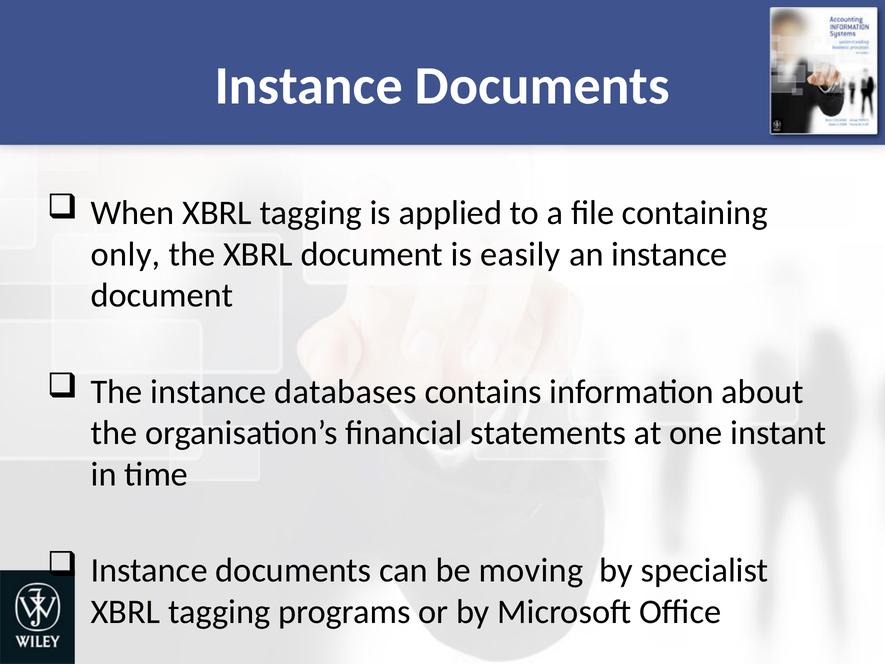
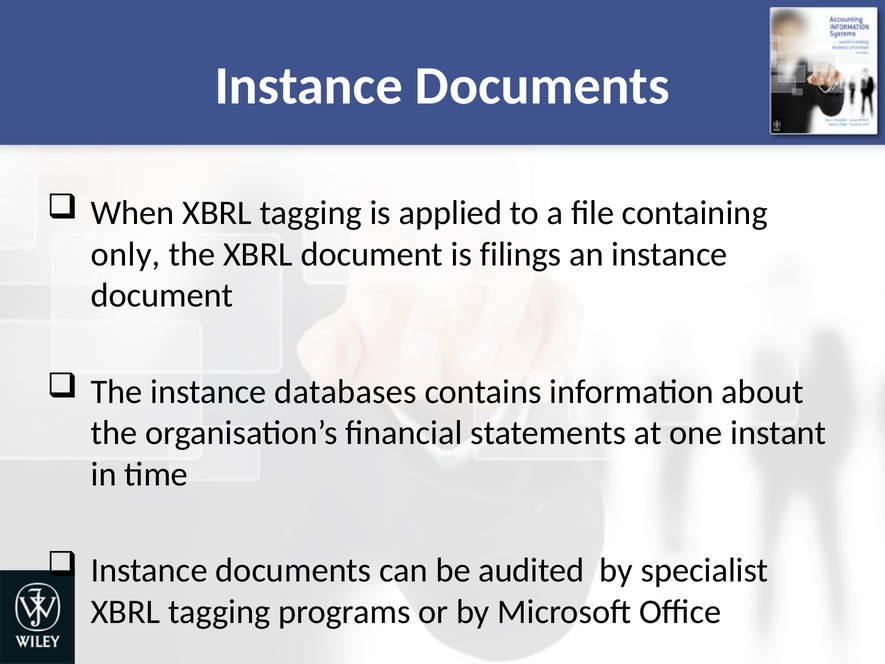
easily: easily -> filings (521, 254)
moving: moving -> audited (531, 570)
